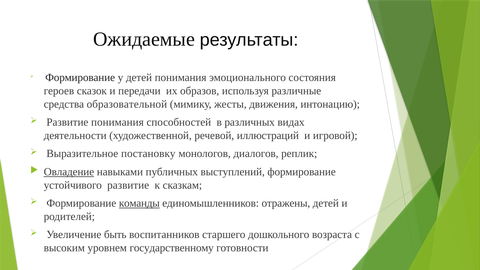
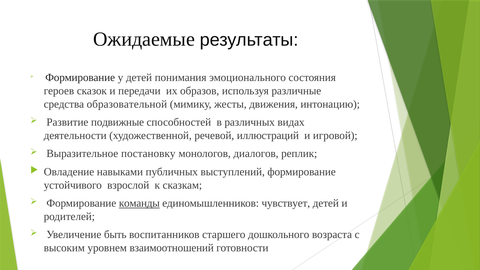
Развитие понимания: понимания -> подвижные (118, 122)
Овладение underline: present -> none (69, 172)
устойчивого развитие: развитие -> взрослой (128, 185)
отражены: отражены -> чувствует (286, 203)
государственному: государственному -> взаимоотношений (172, 248)
